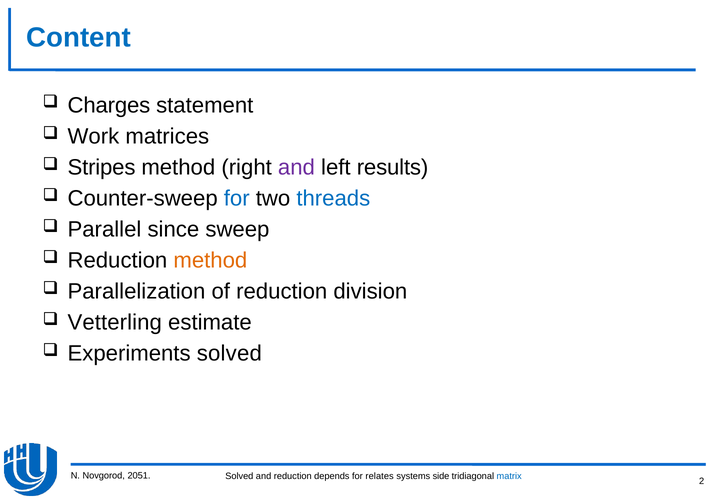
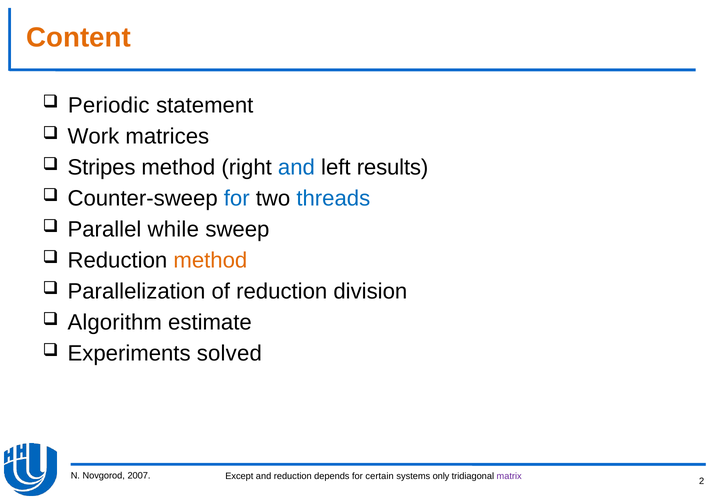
Content colour: blue -> orange (79, 37)
Charges: Charges -> Periodic (109, 105)
and colour: purple -> blue (296, 167)
since: since -> while (173, 229)
Vetterling: Vetterling -> Algorithm (115, 322)
2051: 2051 -> 2007 (139, 475)
Solved: Solved -> Except (239, 476)
relates: relates -> certain (380, 476)
side: side -> only (441, 476)
matrix colour: blue -> purple (509, 476)
